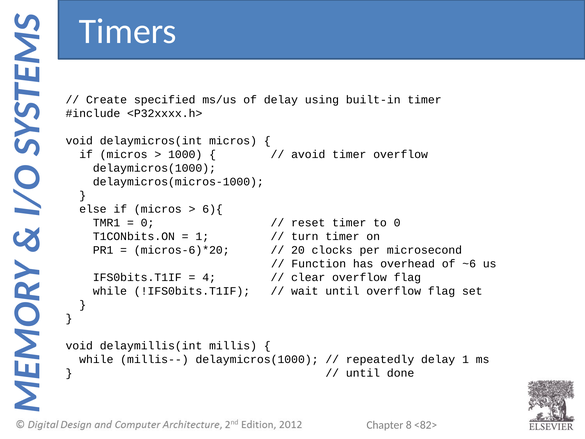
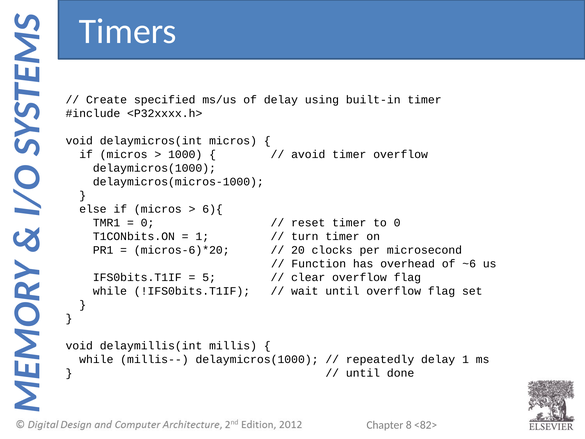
4: 4 -> 5 (209, 277)
